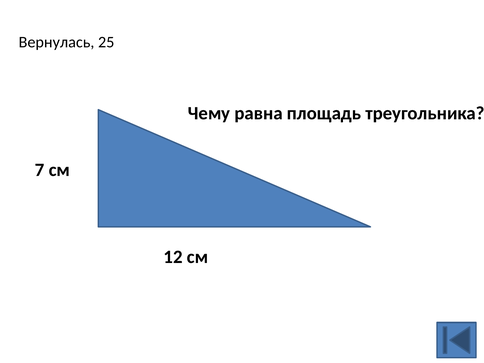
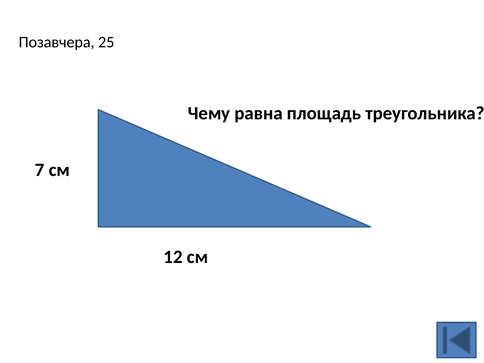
Вернулась: Вернулась -> Позавчера (57, 42)
